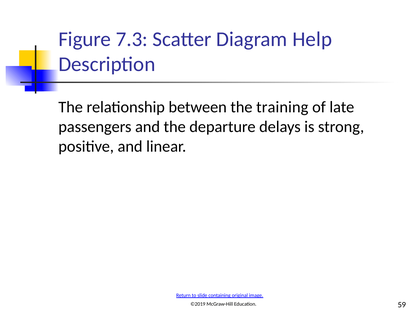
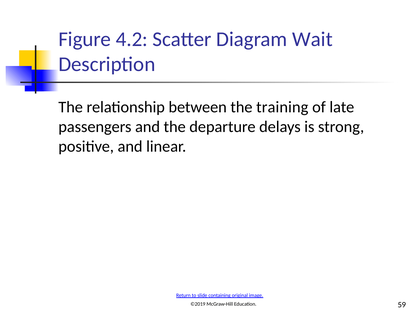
7.3: 7.3 -> 4.2 (132, 39)
Help: Help -> Wait (312, 39)
